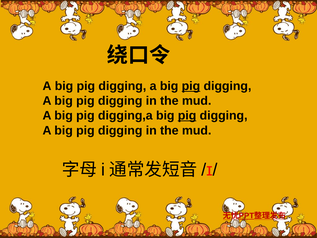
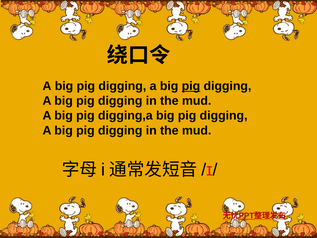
pig underline: present -> none (187, 116)
